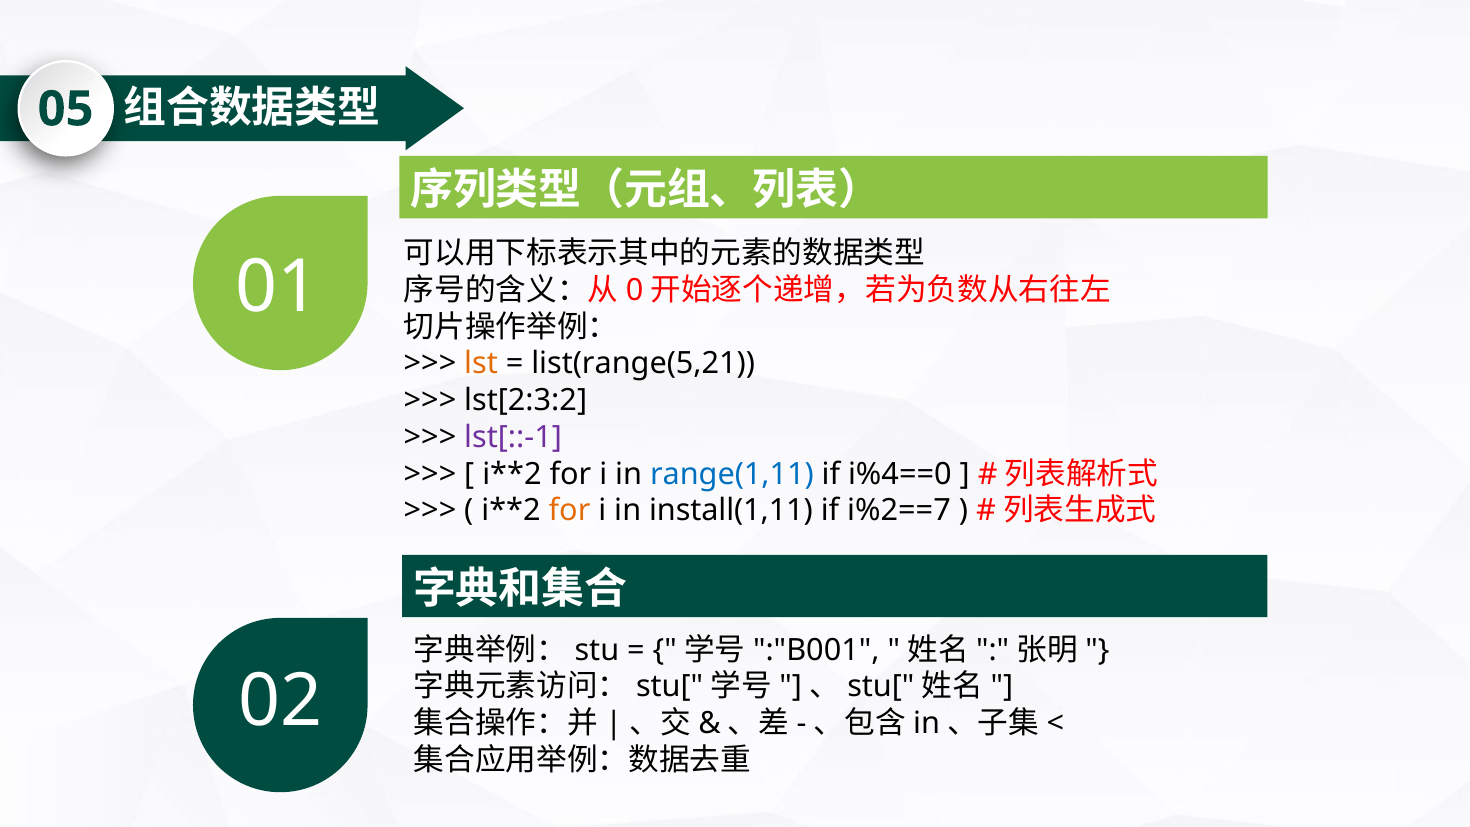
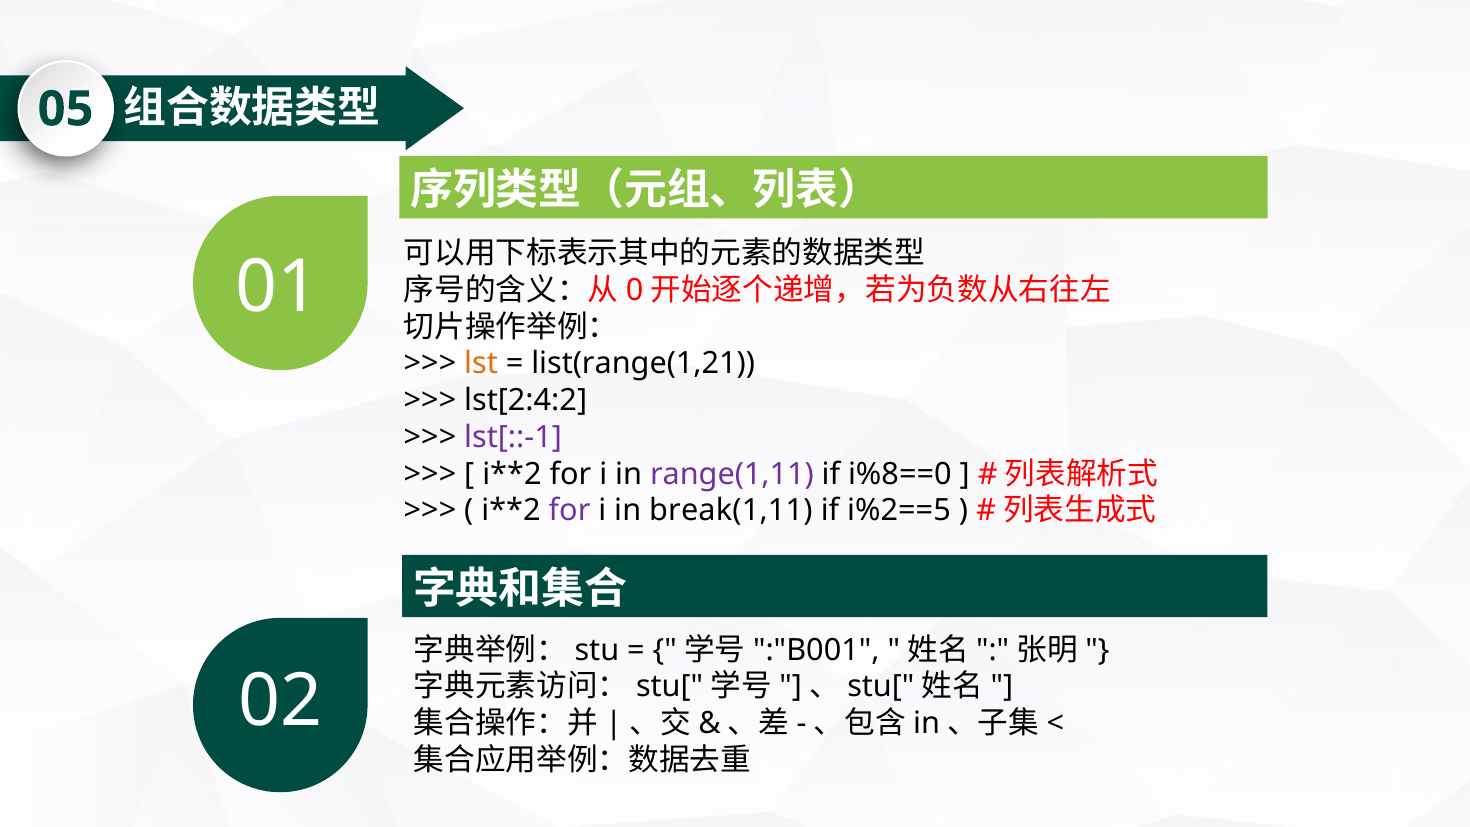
list(range(5,21: list(range(5,21 -> list(range(1,21 (643, 364)
lst[2:3:2: lst[2:3:2 -> lst[2:4:2 (526, 400)
range(1,11 colour: blue -> purple (732, 474)
i%4==0: i%4==0 -> i%8==0 (900, 474)
for colour: orange -> purple (570, 511)
install(1,11: install(1,11 -> break(1,11 (731, 511)
i%2==7: i%2==7 -> i%2==5 (899, 511)
